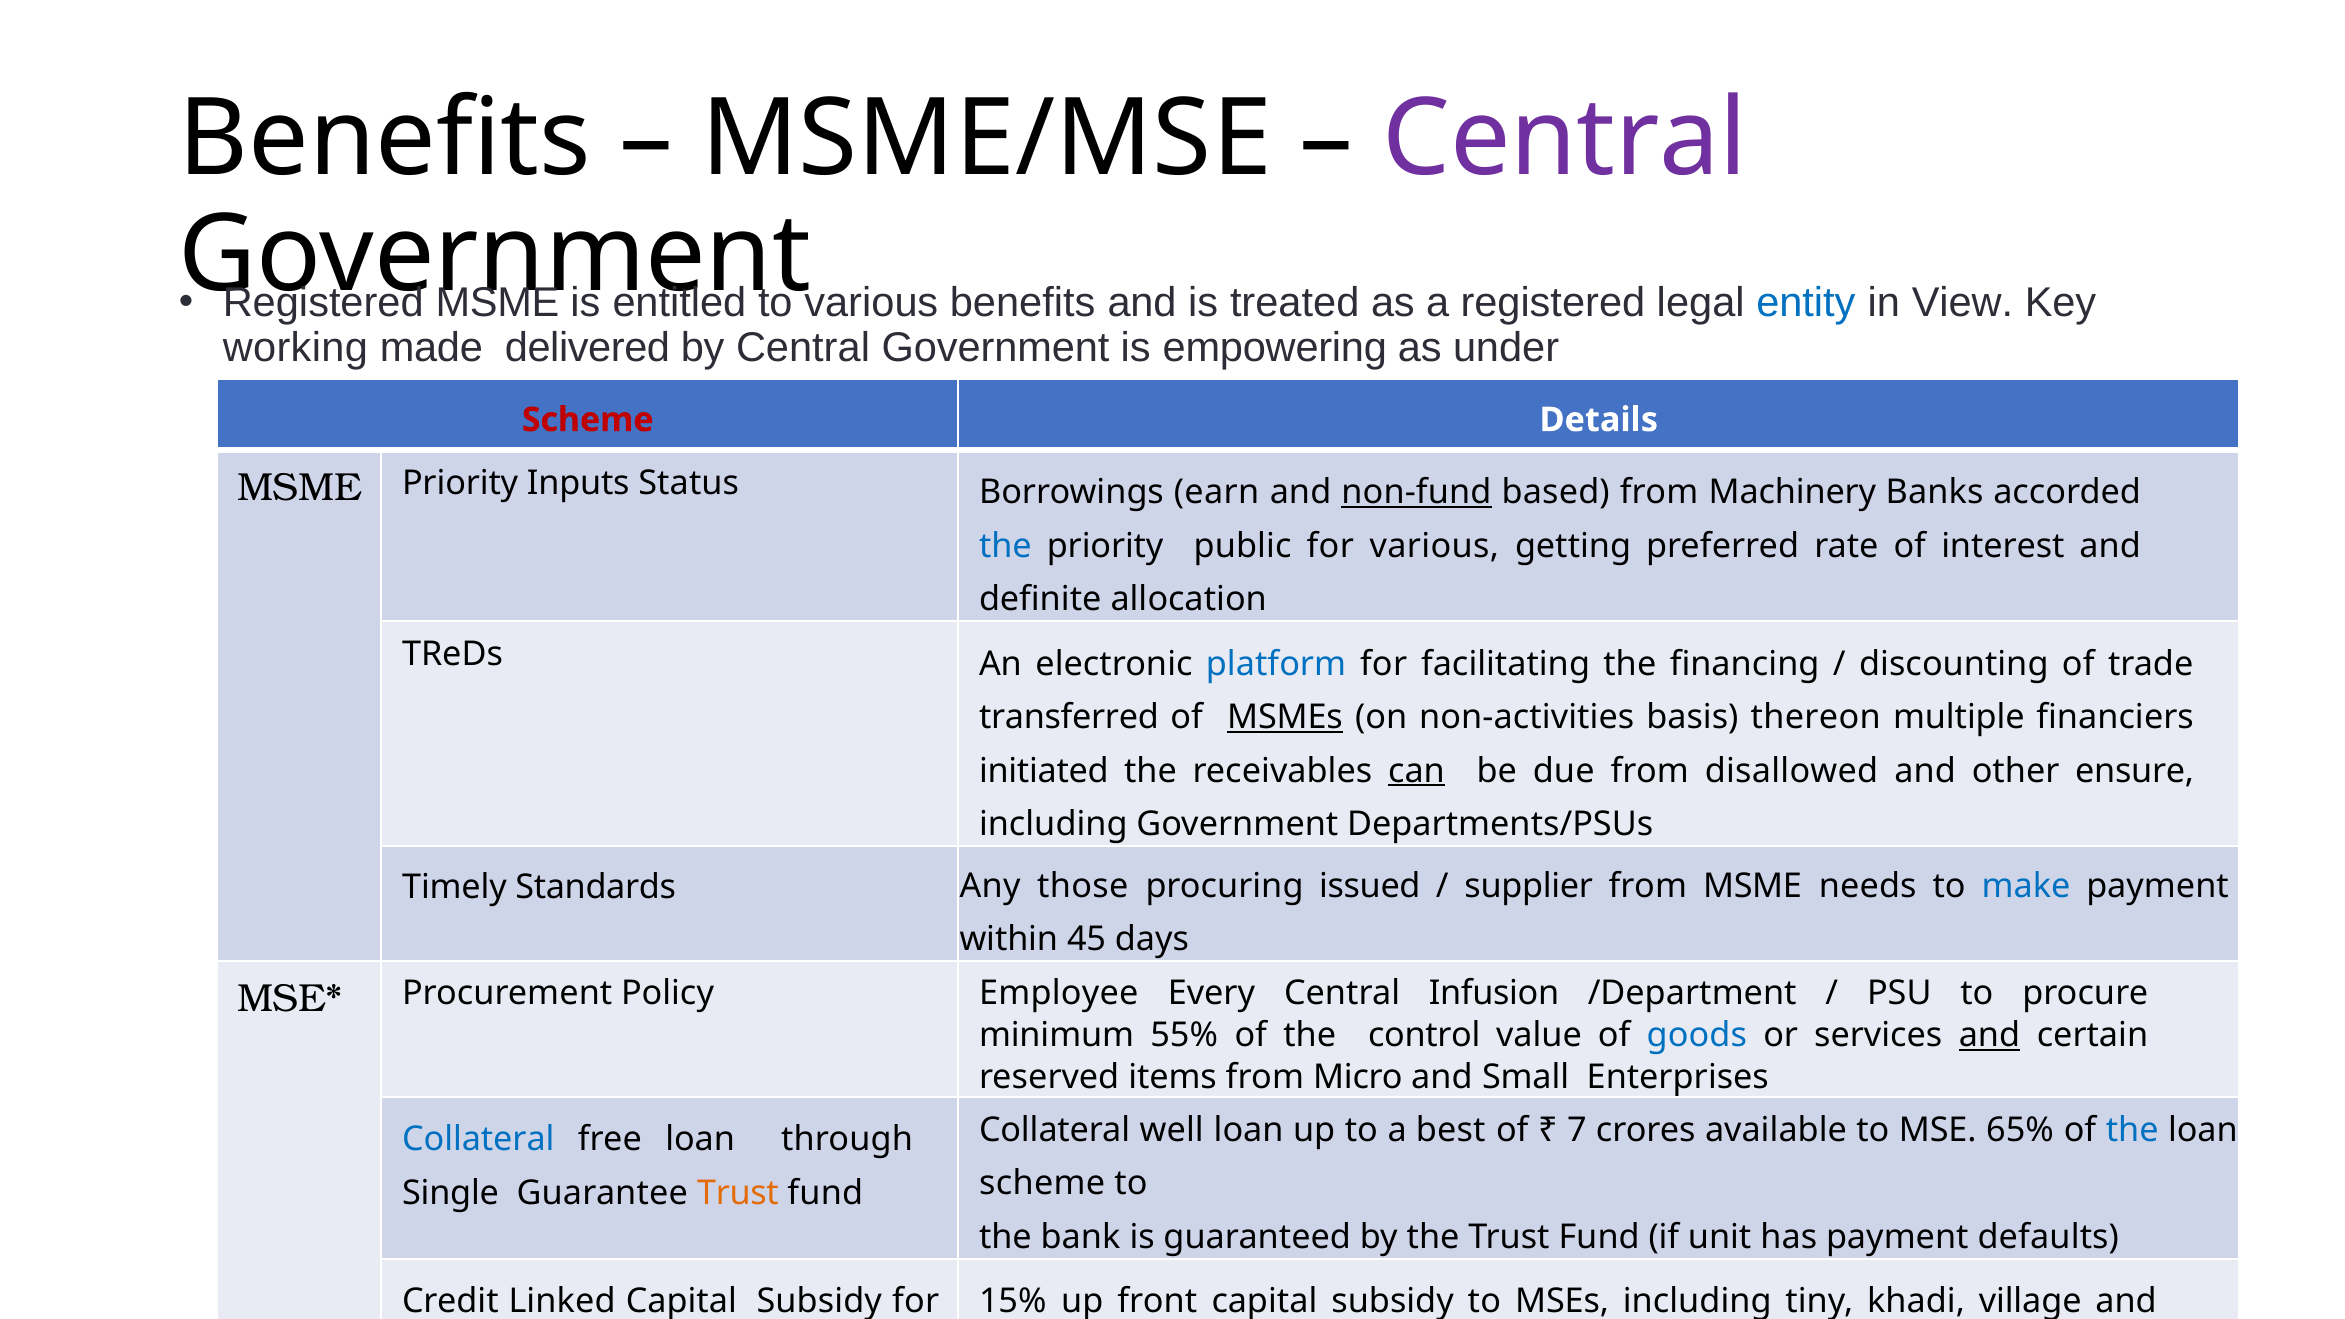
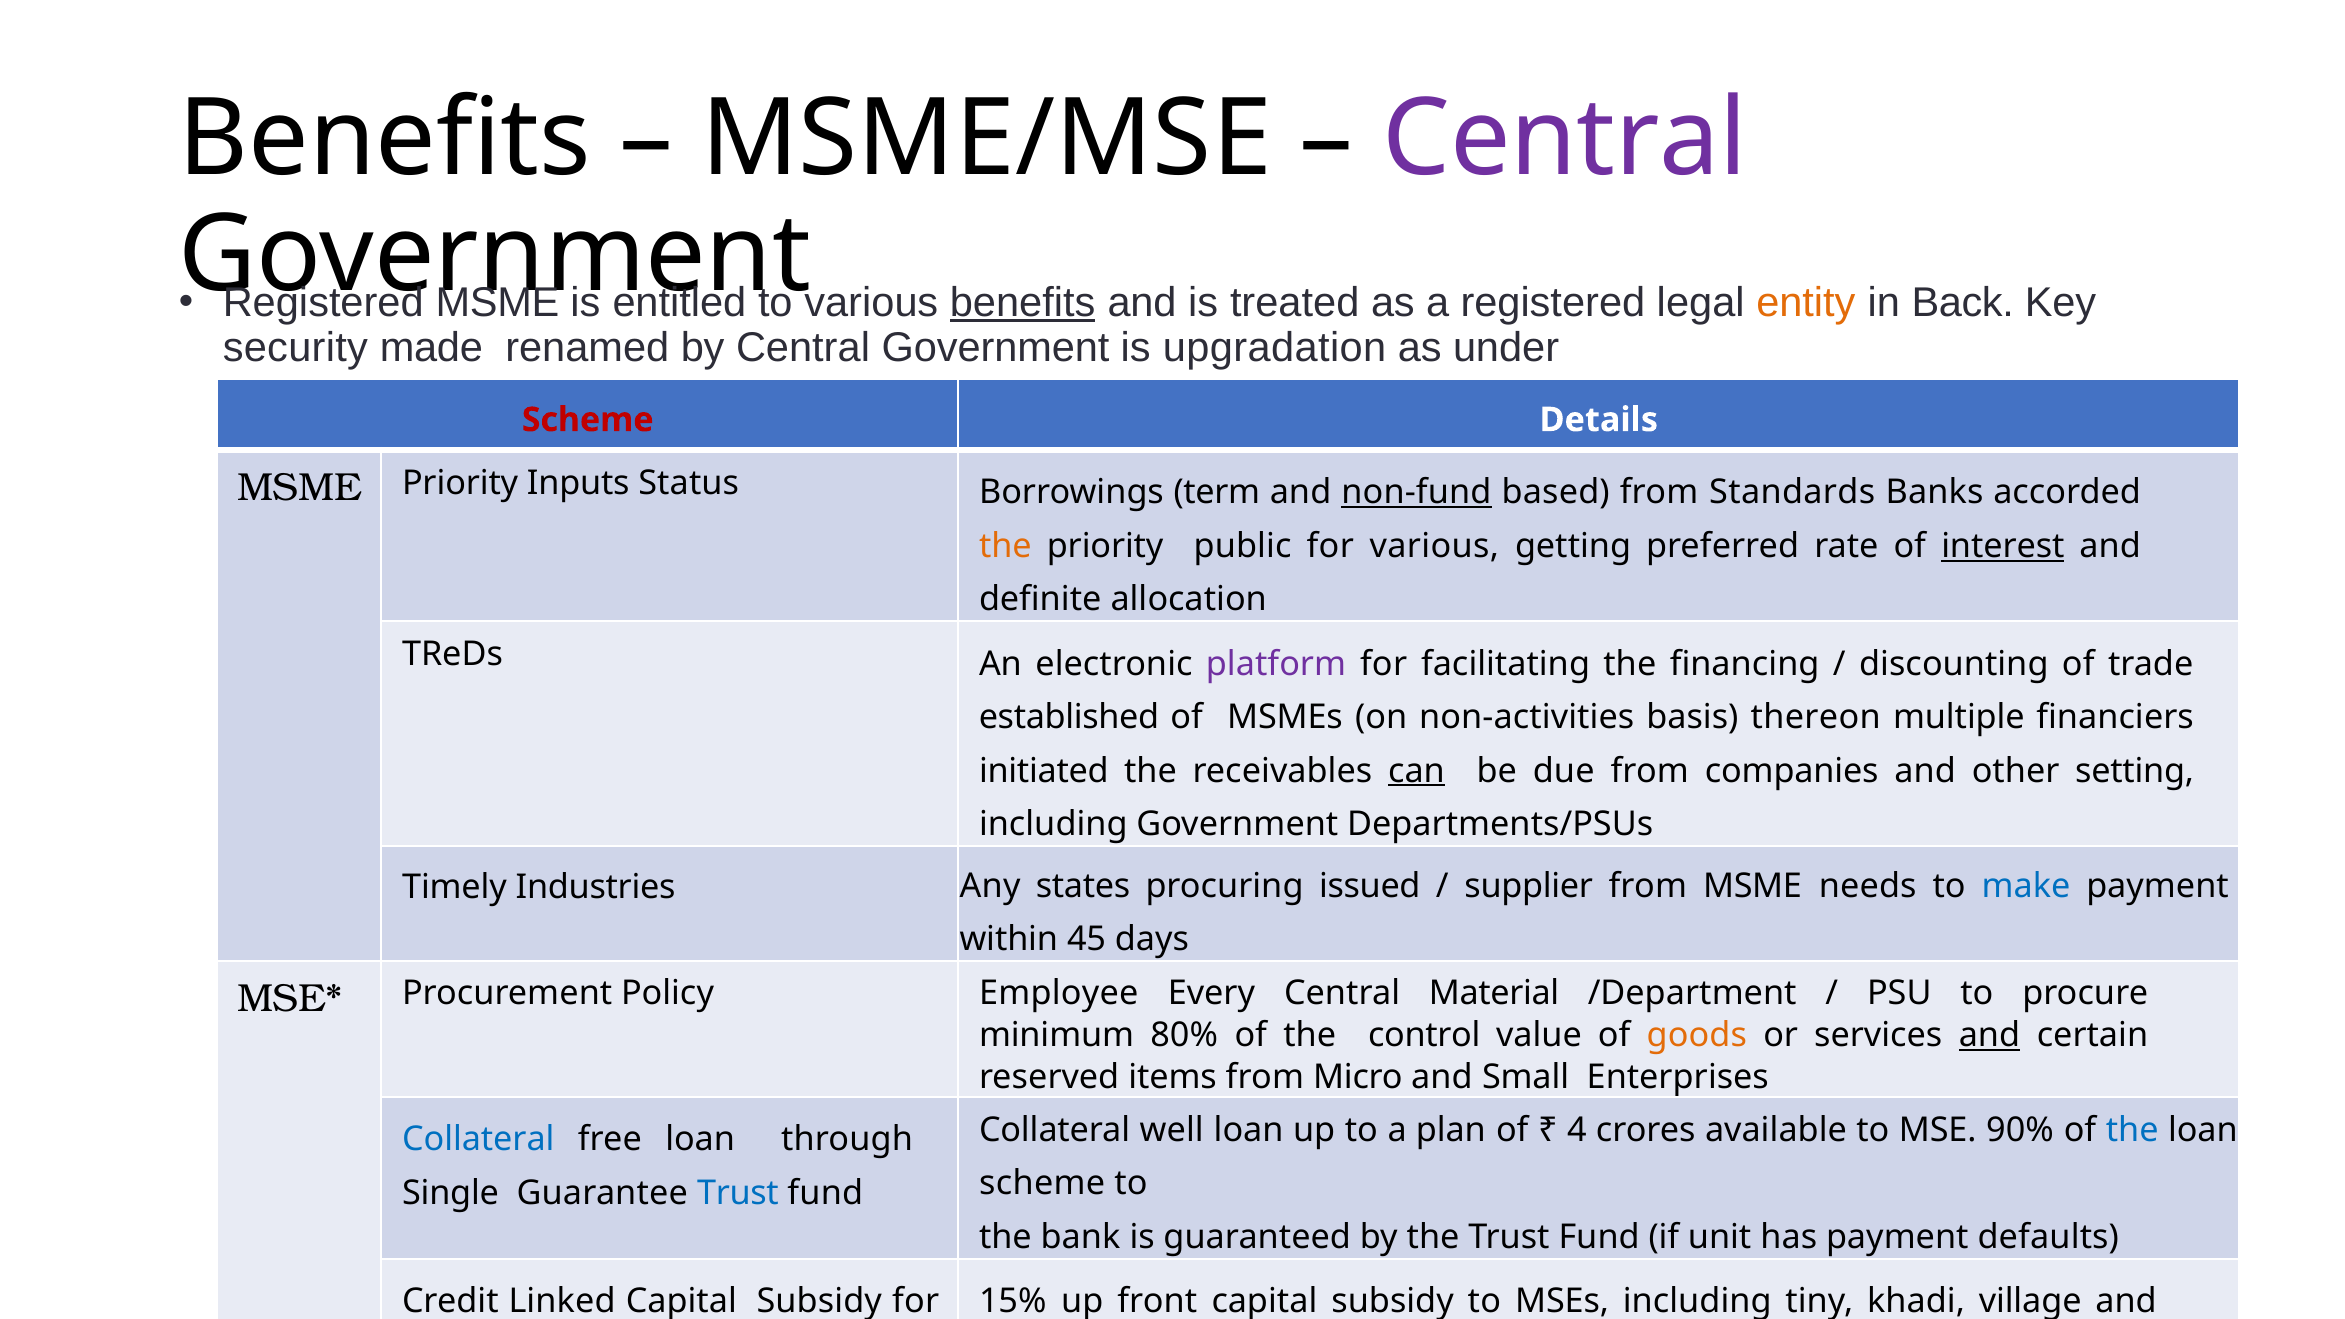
benefits underline: none -> present (1023, 302)
entity colour: blue -> orange (1806, 302)
View: View -> Back (1963, 302)
working: working -> security (295, 347)
delivered: delivered -> renamed (587, 347)
is empowering: empowering -> upgradation (1275, 347)
earn: earn -> term (1217, 493)
Machinery: Machinery -> Standards (1792, 493)
the colour: blue -> orange (1005, 546)
interest underline: none -> present (2003, 546)
platform colour: blue -> purple (1276, 664)
transferred: transferred -> established (1069, 717)
MSMEs underline: present -> none (1285, 717)
disallowed: disallowed -> companies (1792, 771)
ensure: ensure -> setting (2135, 771)
Standards: Standards -> Industries (596, 887)
those: those -> states (1083, 886)
Infusion: Infusion -> Material (1494, 993)
55%: 55% -> 80% (1184, 1035)
goods colour: blue -> orange (1697, 1035)
best: best -> plan (1451, 1130)
7: 7 -> 4 (1577, 1130)
65%: 65% -> 90% (2020, 1130)
Trust colour: orange -> blue (738, 1193)
